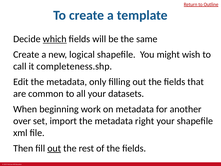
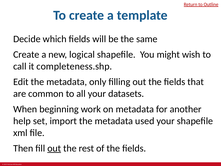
which underline: present -> none (55, 39)
over: over -> help (22, 121)
right: right -> used (145, 121)
